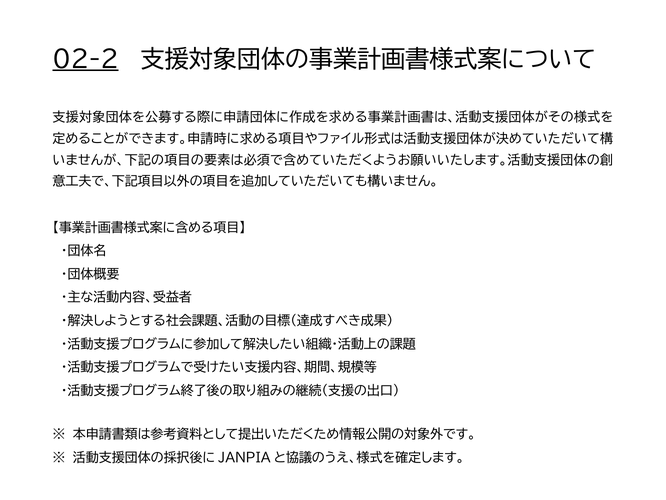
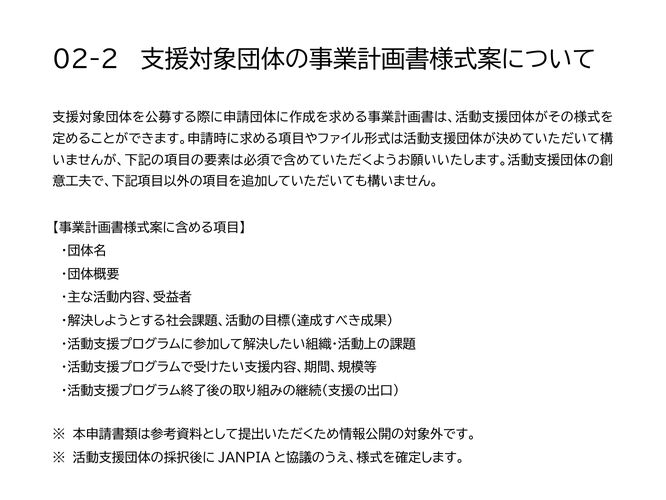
02-2 underline: present -> none (86, 60)
